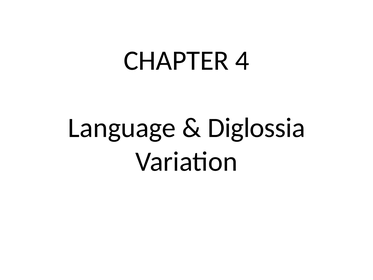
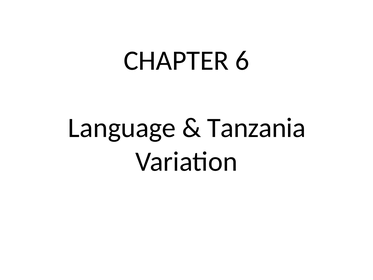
4: 4 -> 6 (242, 61)
Diglossia: Diglossia -> Tanzania (256, 128)
